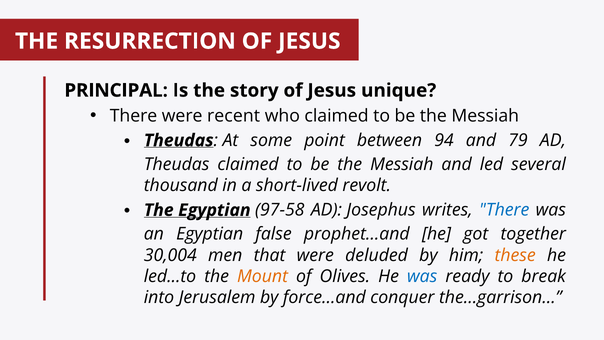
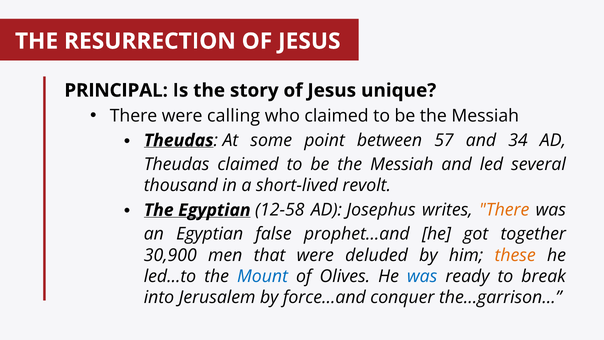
recent: recent -> calling (234, 116)
94: 94 -> 57 (444, 141)
79: 79 -> 34 (518, 141)
97-58: 97-58 -> 12-58 (280, 211)
There colour: blue -> orange (504, 211)
30,004: 30,004 -> 30,900 (170, 256)
Mount colour: orange -> blue (263, 277)
